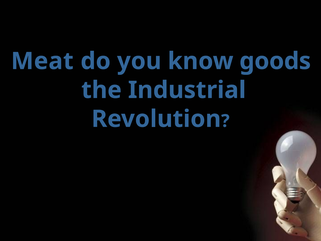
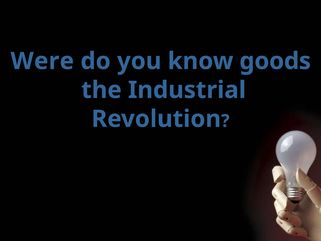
Meat: Meat -> Were (42, 61)
